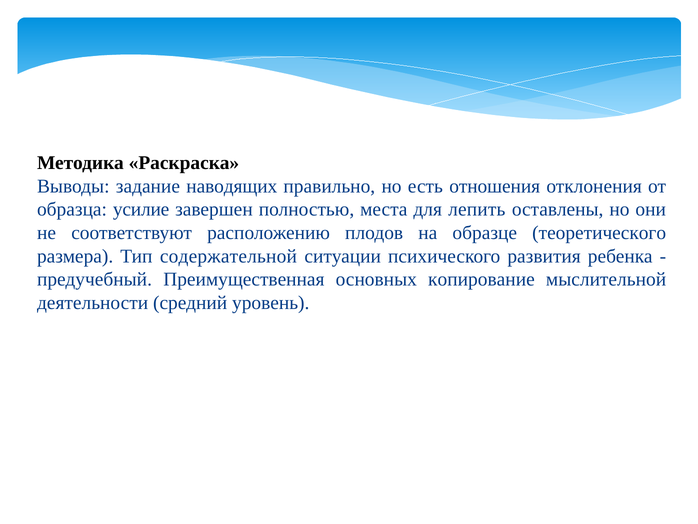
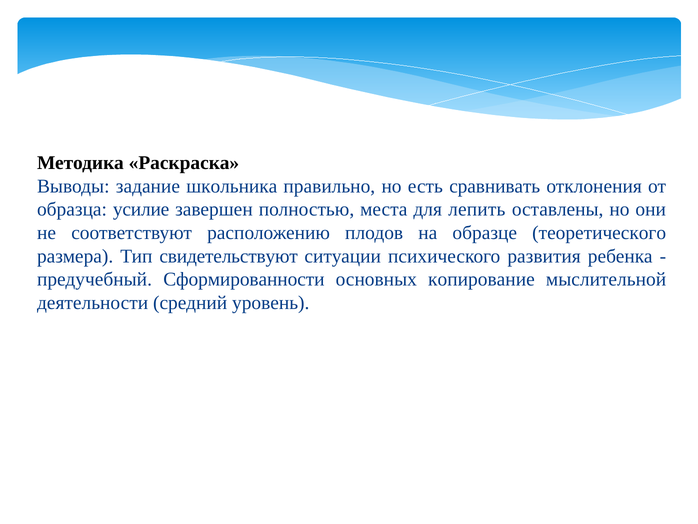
наводящих: наводящих -> школьника (232, 186)
отношения: отношения -> сравнивать (495, 186)
содержательной: содержательной -> свидетельствуют (229, 256)
Преимущественная: Преимущественная -> Сформированности (244, 279)
